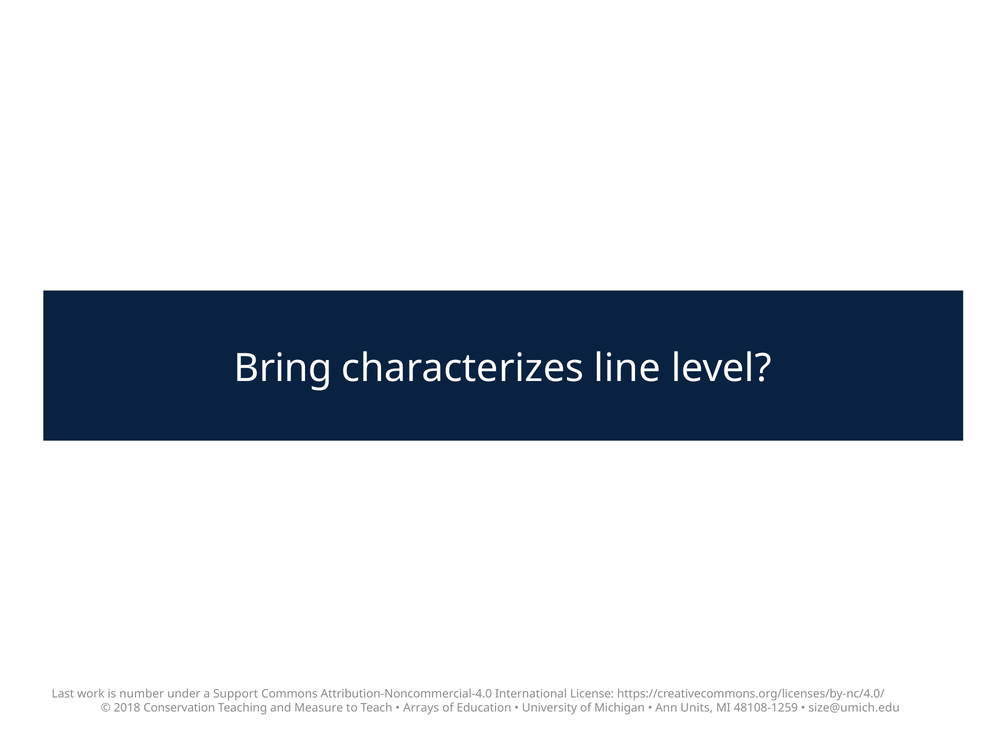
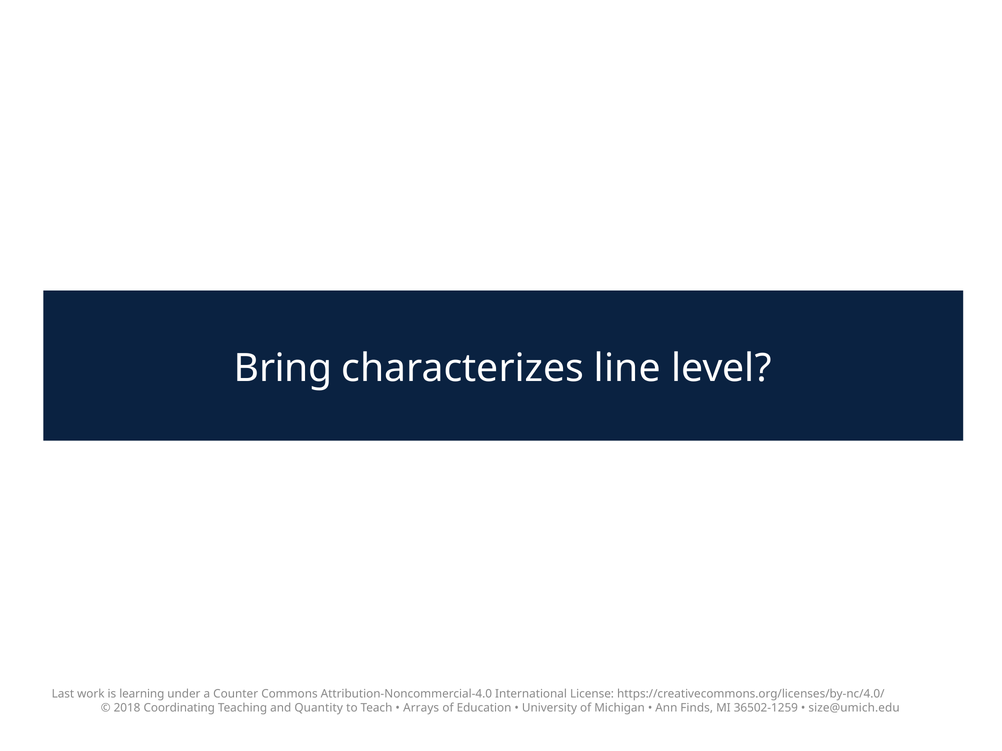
number: number -> learning (142, 694)
Support: Support -> Counter (236, 694)
Conservation: Conservation -> Coordinating (179, 709)
Measure: Measure -> Quantity (319, 709)
Units: Units -> Finds (697, 709)
48108-1259: 48108-1259 -> 36502-1259 (766, 709)
